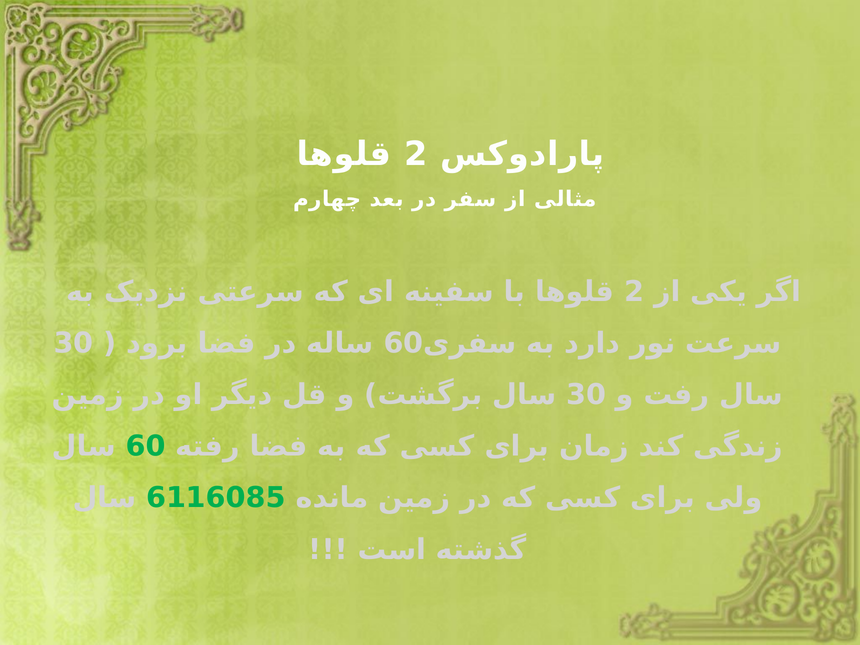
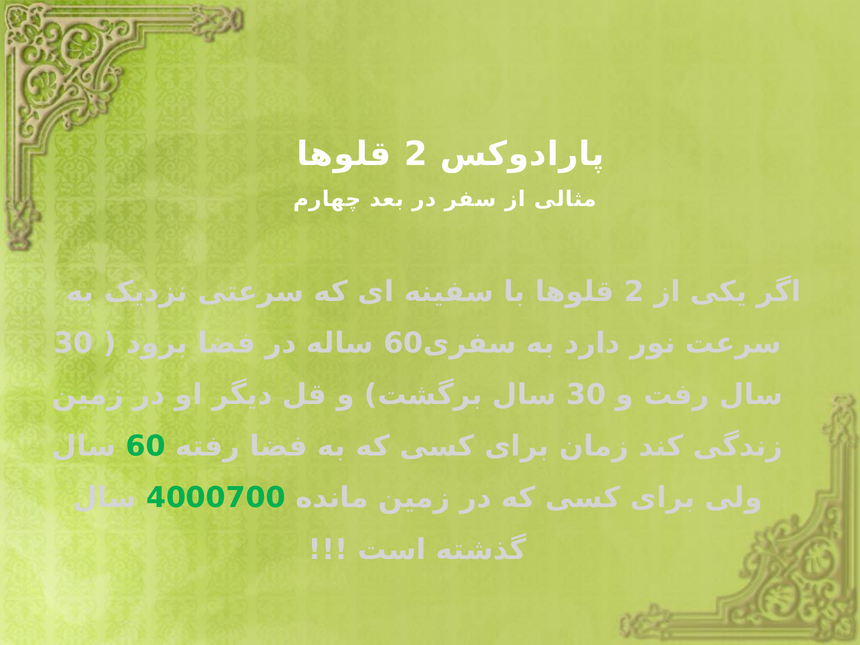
6116085: 6116085 -> 4000700 (216, 498)
